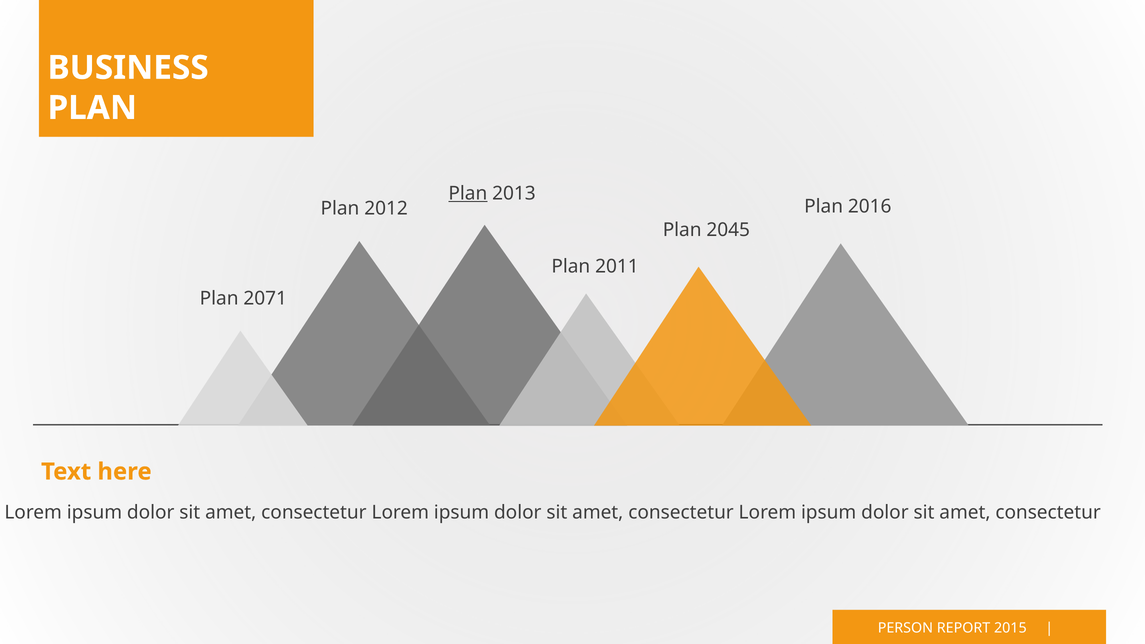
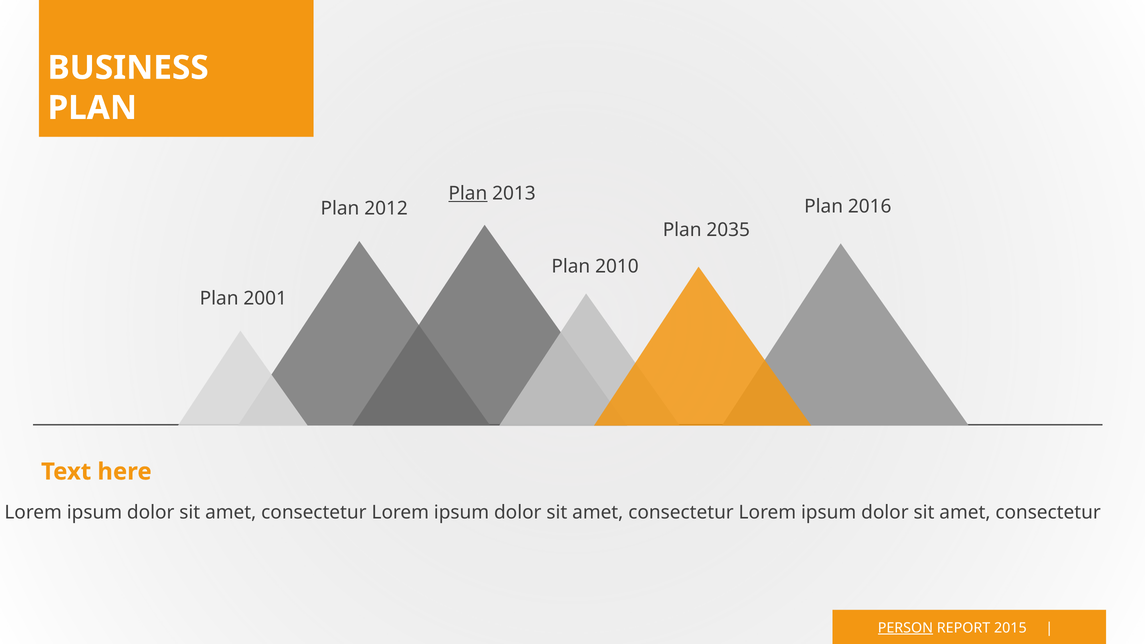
2045: 2045 -> 2035 (728, 230)
2011: 2011 -> 2010 (617, 266)
2071: 2071 -> 2001 (265, 298)
PERSON underline: none -> present (905, 628)
